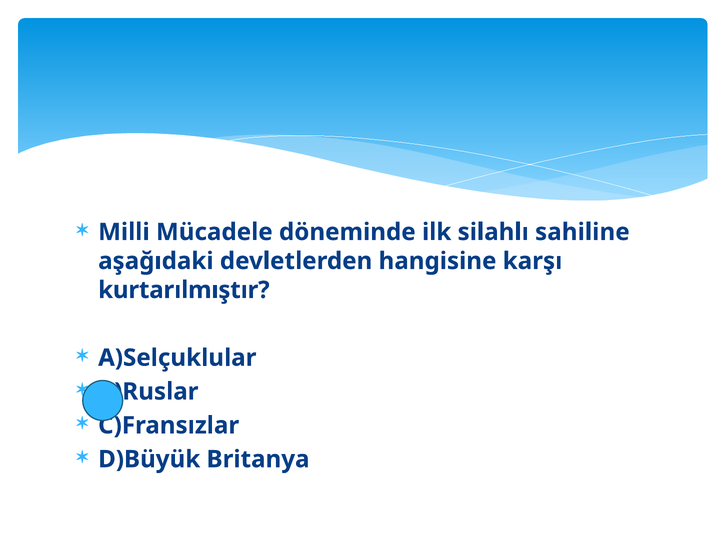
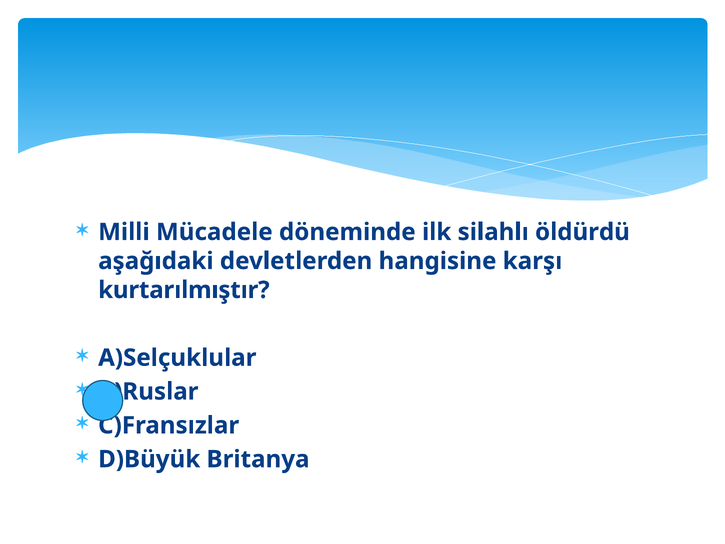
sahiline: sahiline -> öldürdü (582, 232)
